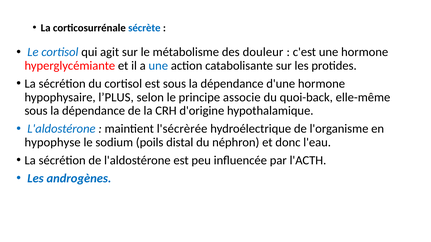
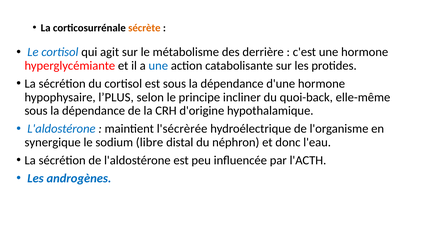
sécrète colour: blue -> orange (144, 28)
douleur: douleur -> derrière (263, 52)
associe: associe -> incliner (242, 97)
hypophyse: hypophyse -> synergique (53, 143)
poils: poils -> libre (150, 143)
